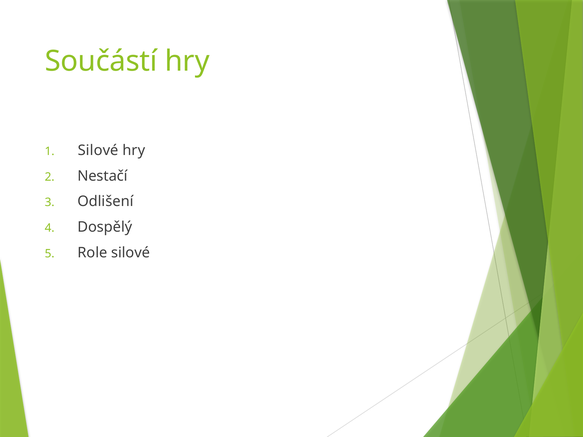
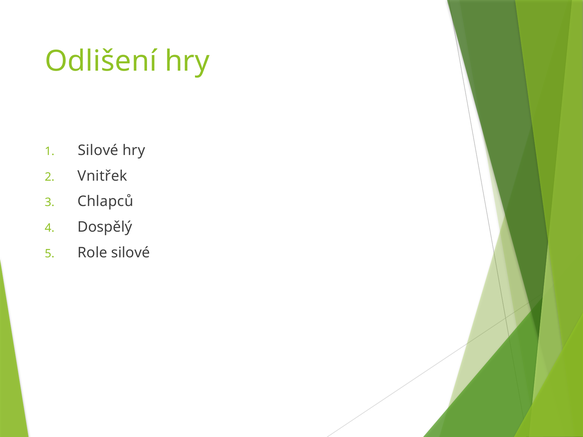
Součástí: Součástí -> Odlišení (101, 61)
Nestačí: Nestačí -> Vnitřek (102, 176)
Odlišení: Odlišení -> Chlapců (105, 202)
